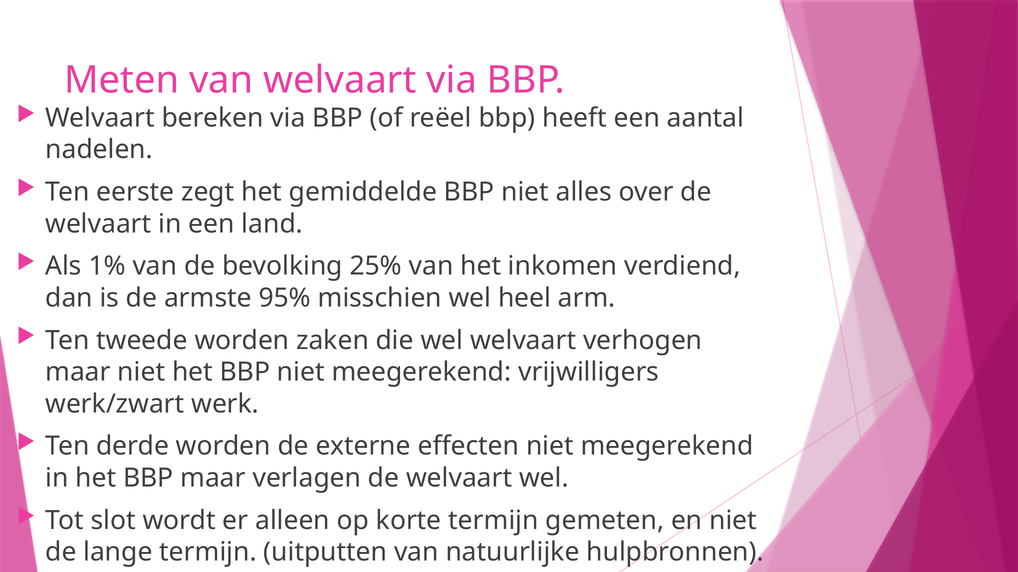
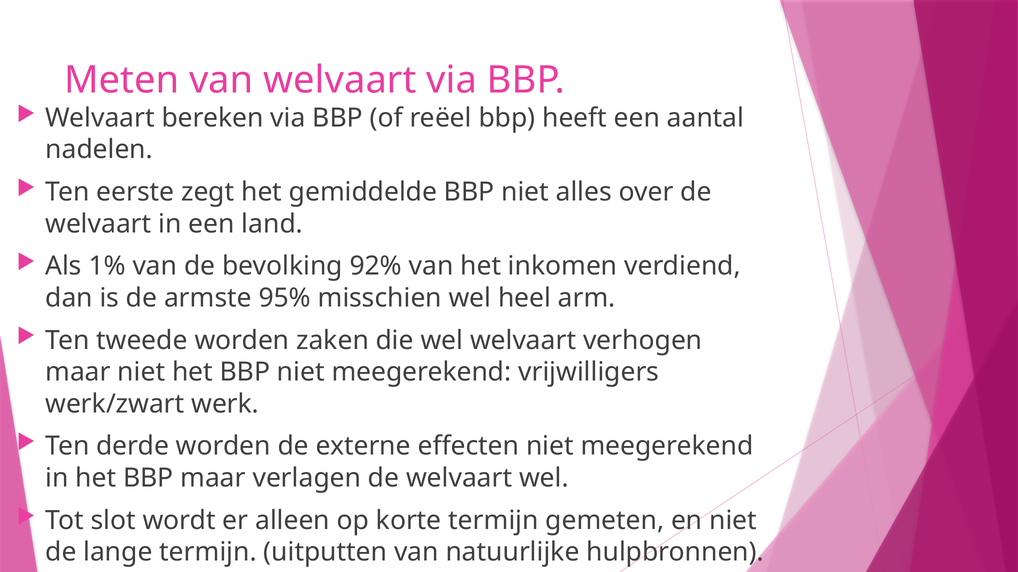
25%: 25% -> 92% (376, 266)
